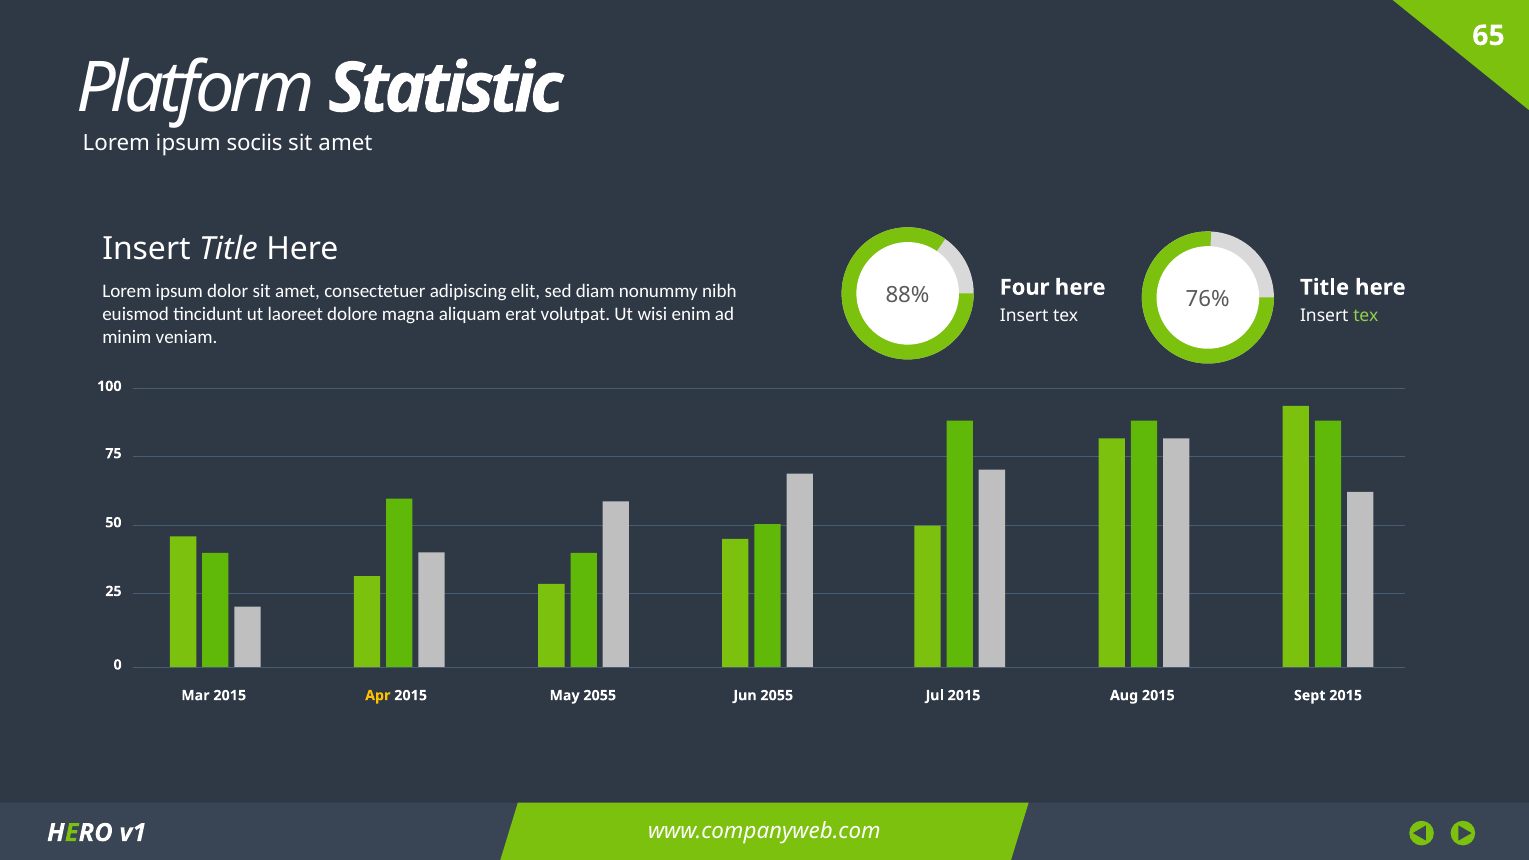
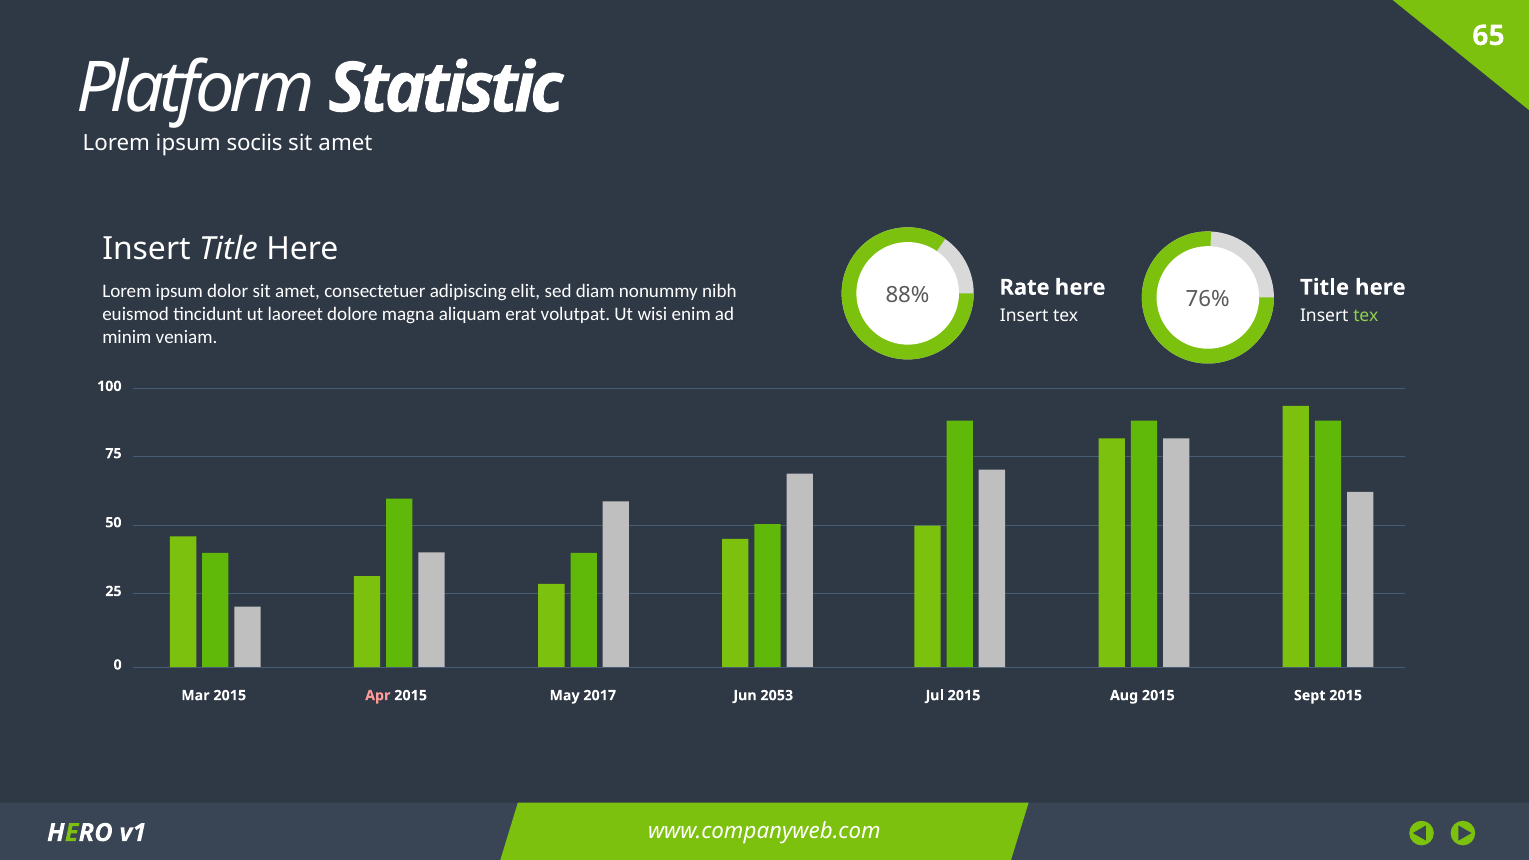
Four: Four -> Rate (1025, 287)
Apr colour: yellow -> pink (378, 696)
May 2055: 2055 -> 2017 (600, 696)
Jun 2055: 2055 -> 2053 (777, 696)
